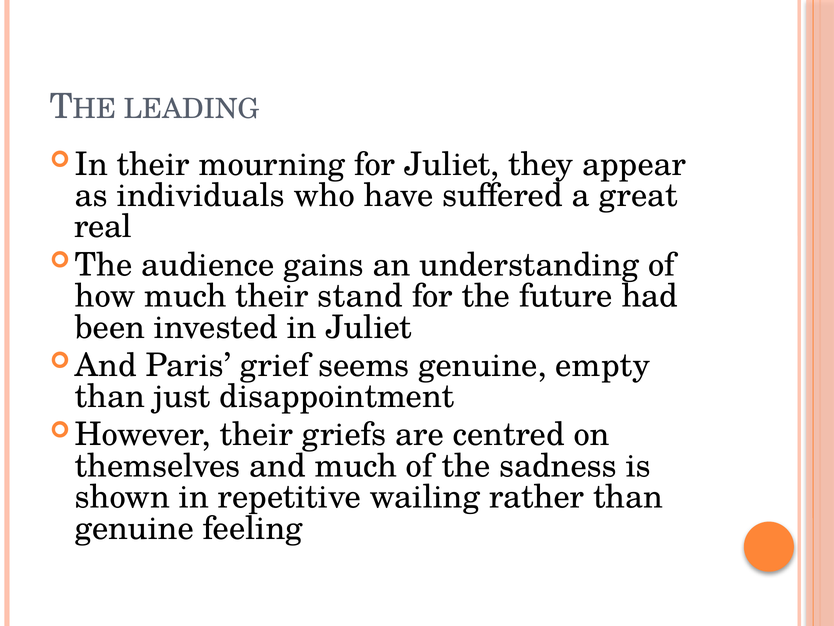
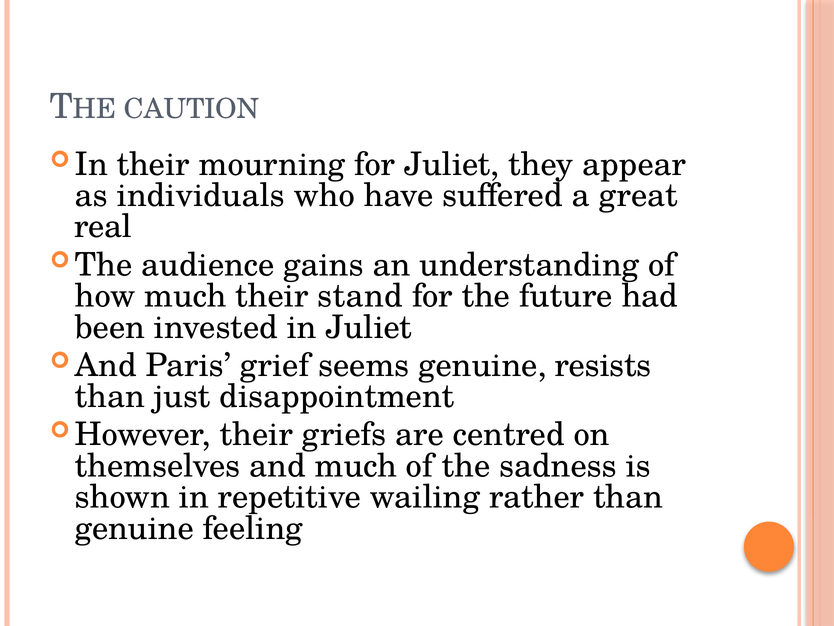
LEADING: LEADING -> CAUTION (192, 109)
empty: empty -> resists (603, 365)
